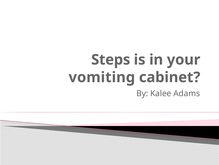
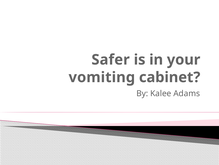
Steps: Steps -> Safer (111, 59)
